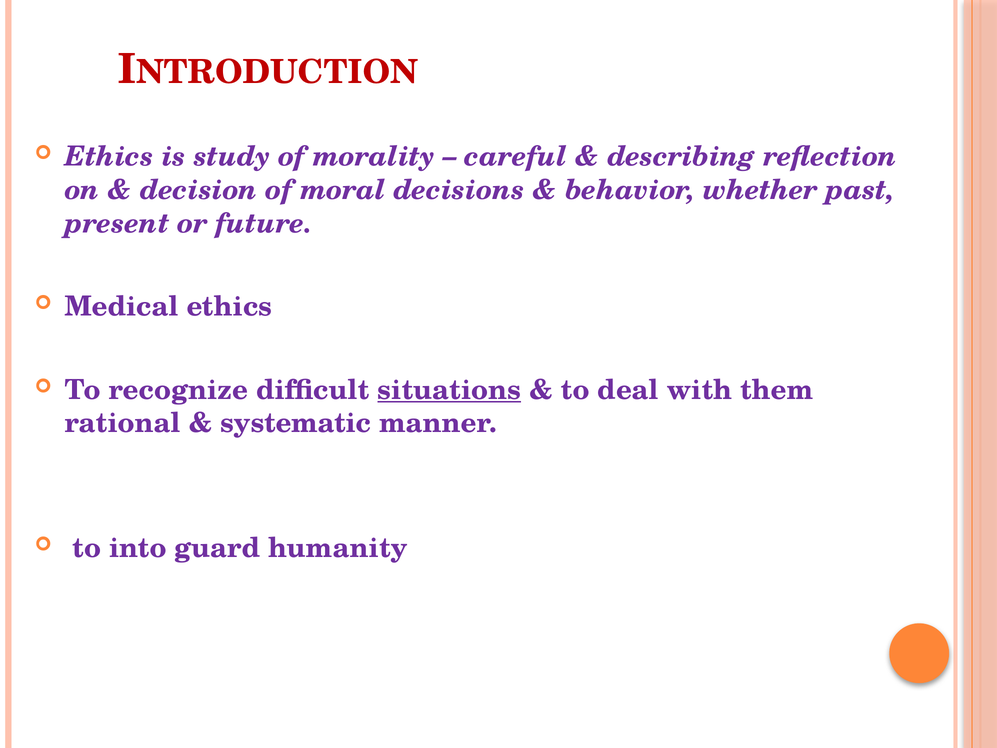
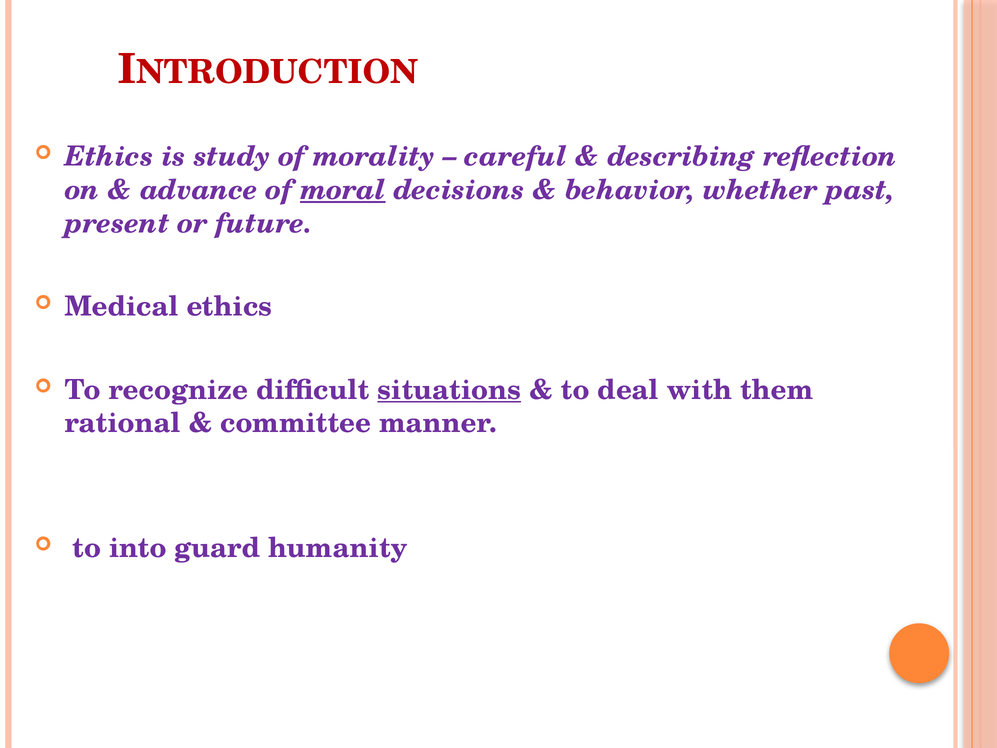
decision: decision -> advance (199, 190)
moral underline: none -> present (343, 190)
systematic: systematic -> committee (296, 423)
